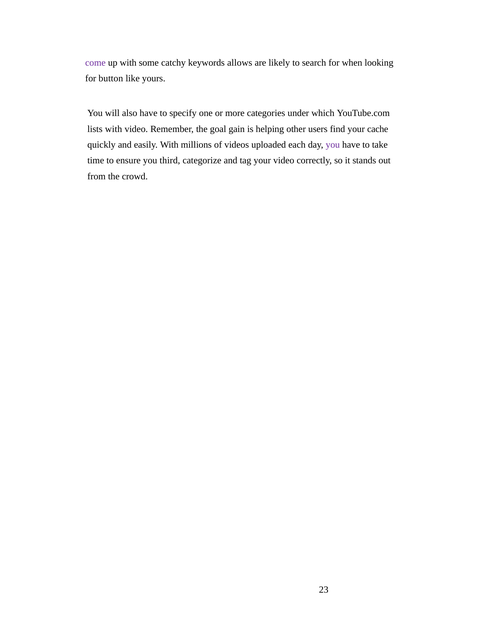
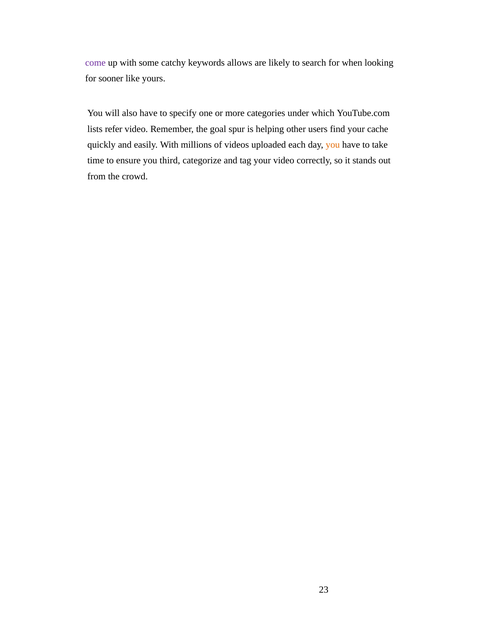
button: button -> sooner (111, 78)
lists with: with -> refer (114, 129)
gain: gain -> spur (237, 129)
you colour: purple -> orange (333, 145)
